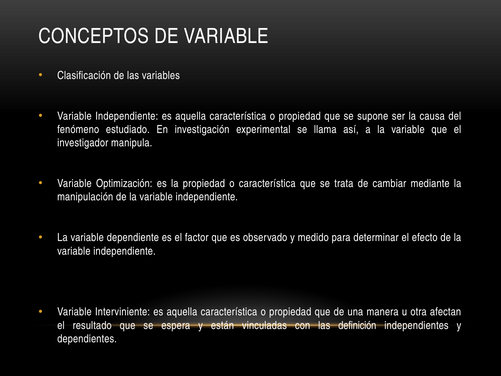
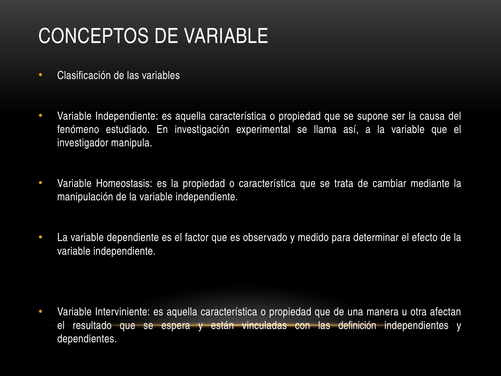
Optimización: Optimización -> Homeostasis (124, 183)
